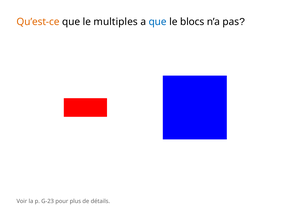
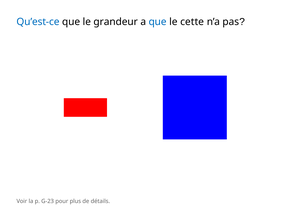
Qu’est-ce colour: orange -> blue (38, 22)
multiples: multiples -> grandeur (116, 22)
blocs: blocs -> cette (192, 22)
